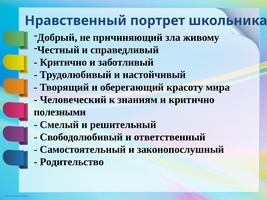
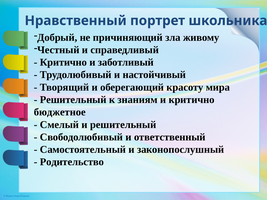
Человеческий: Человеческий -> Решительный (73, 100)
полезными: полезными -> бюджетное (60, 112)
